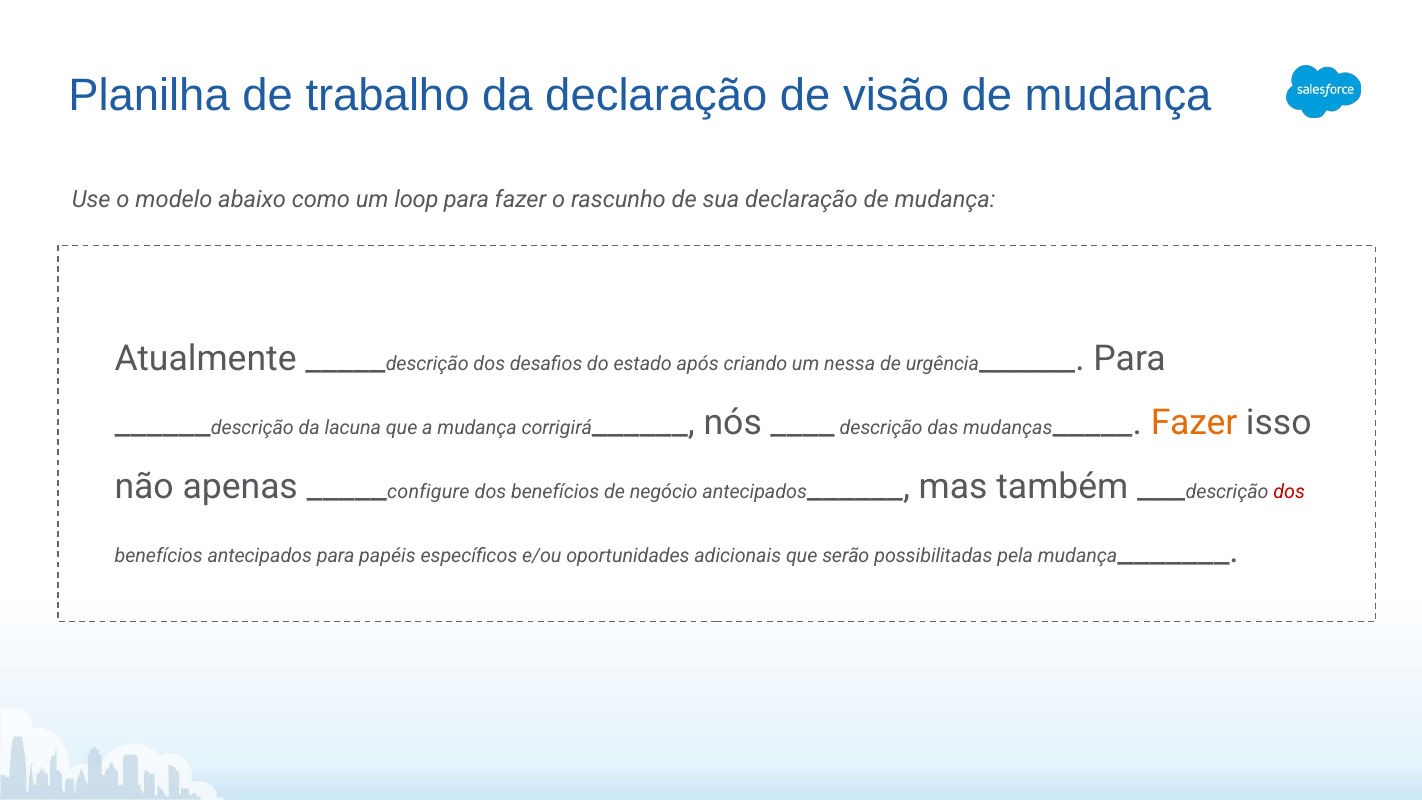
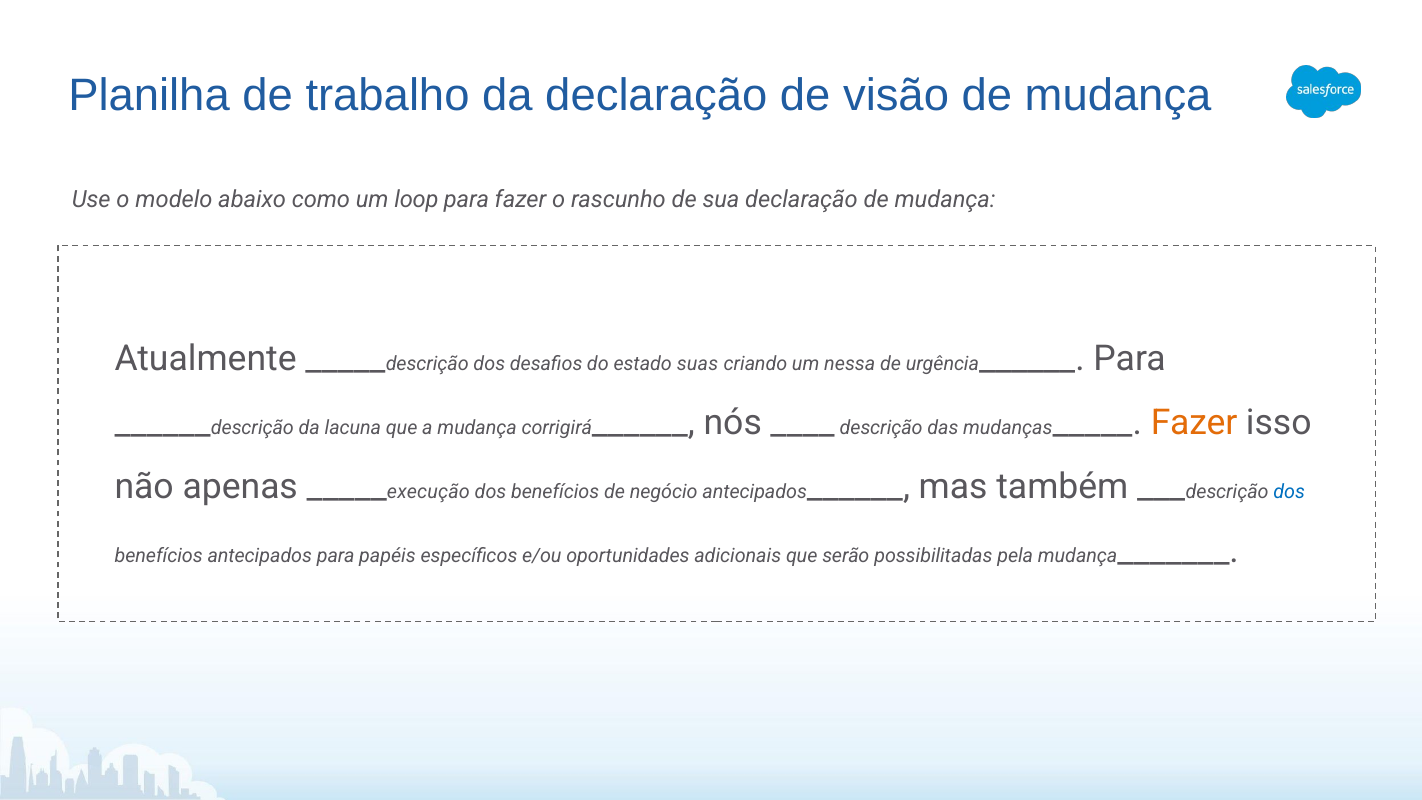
após: após -> suas (698, 364)
configure: configure -> execução (428, 492)
dos colour: red -> blue (1289, 492)
